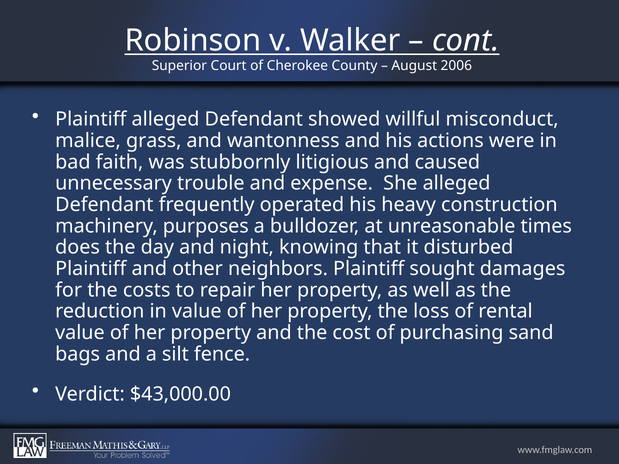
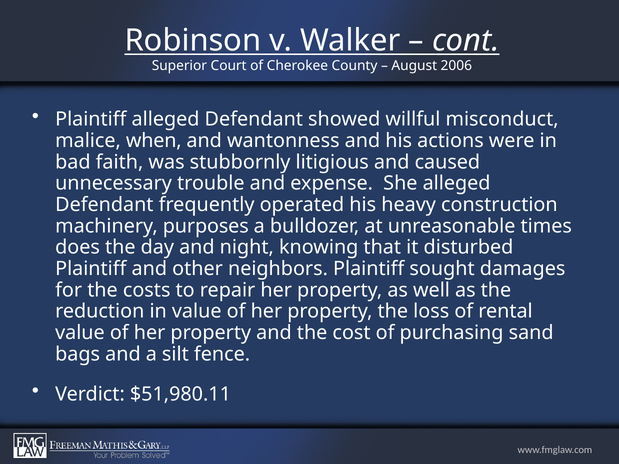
grass: grass -> when (154, 141)
$43,000.00: $43,000.00 -> $51,980.11 (180, 394)
